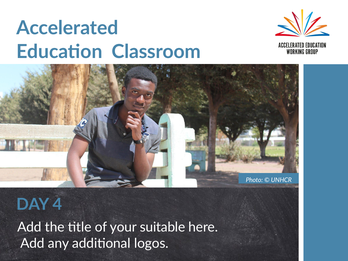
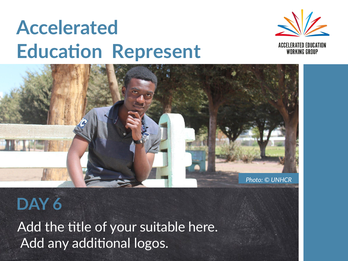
Classroom: Classroom -> Represent (156, 52)
4: 4 -> 6 (57, 205)
